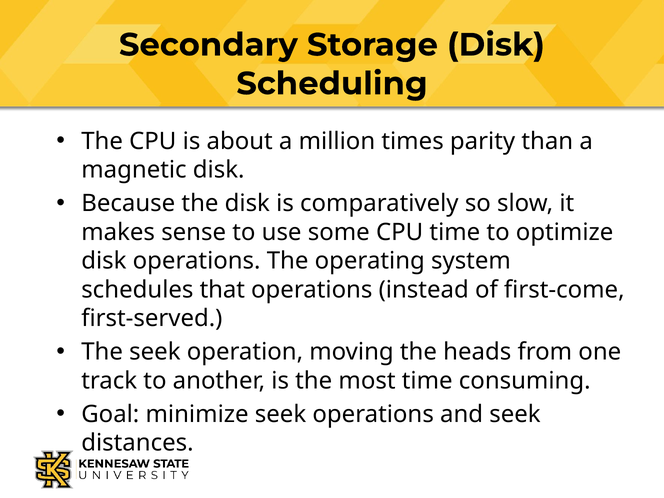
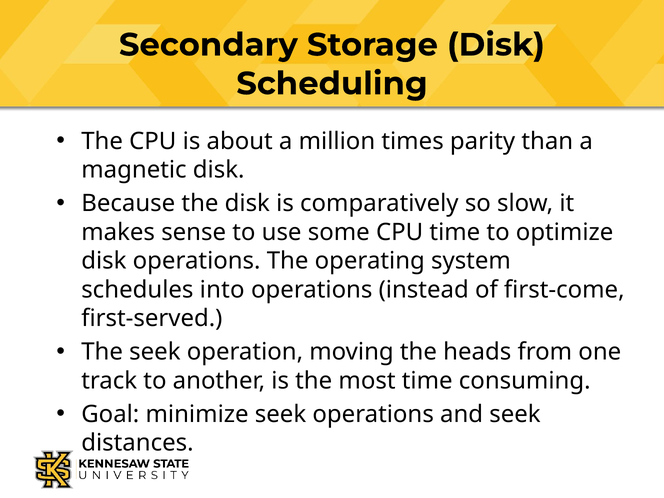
that: that -> into (222, 290)
